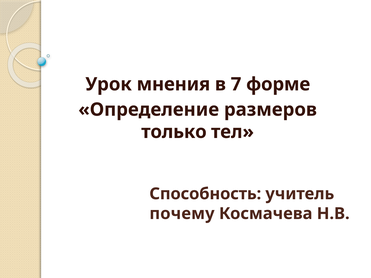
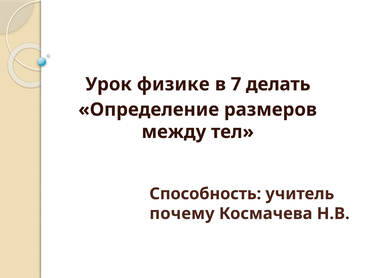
мнения: мнения -> физике (173, 84)
форме: форме -> делать (278, 84)
только: только -> между (174, 132)
